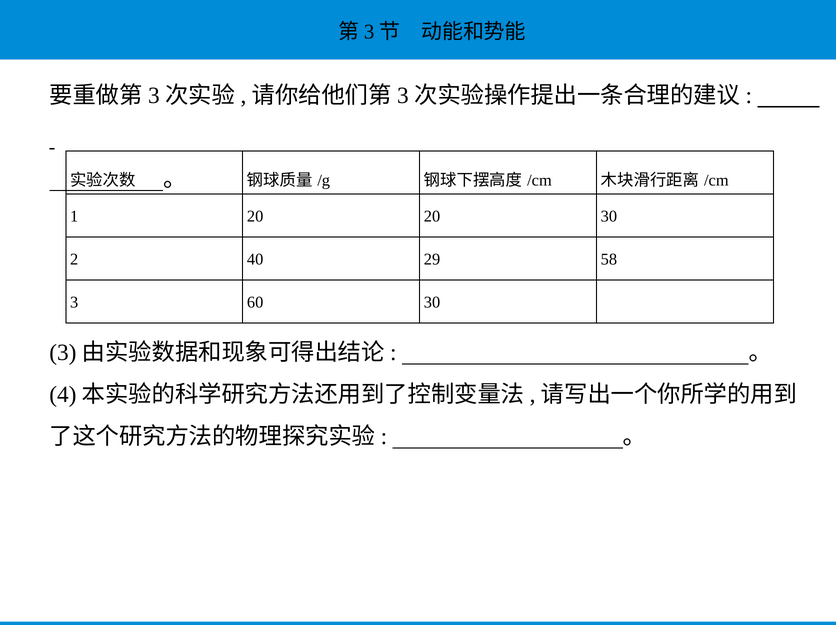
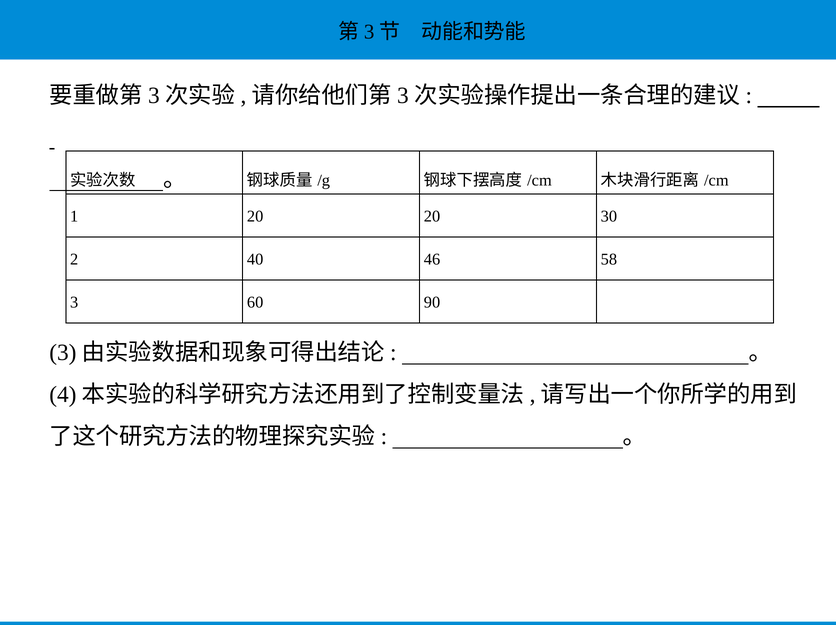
29: 29 -> 46 (432, 260)
60 30: 30 -> 90 (432, 303)
